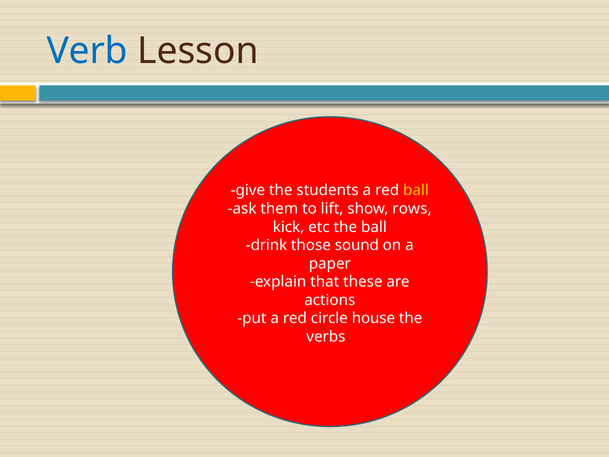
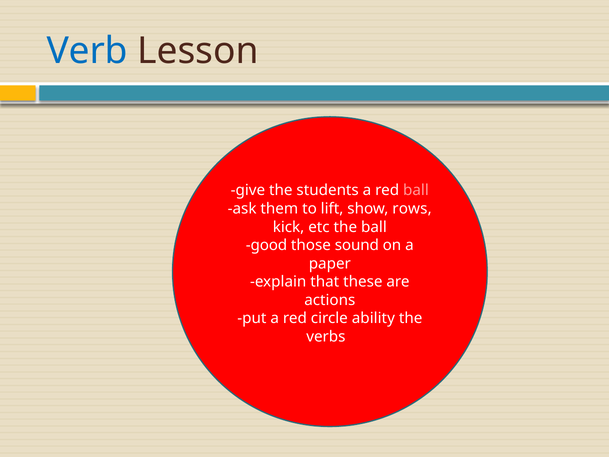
ball colour: yellow -> pink (416, 190)
drink: drink -> good (267, 245)
house: house -> ability (373, 318)
